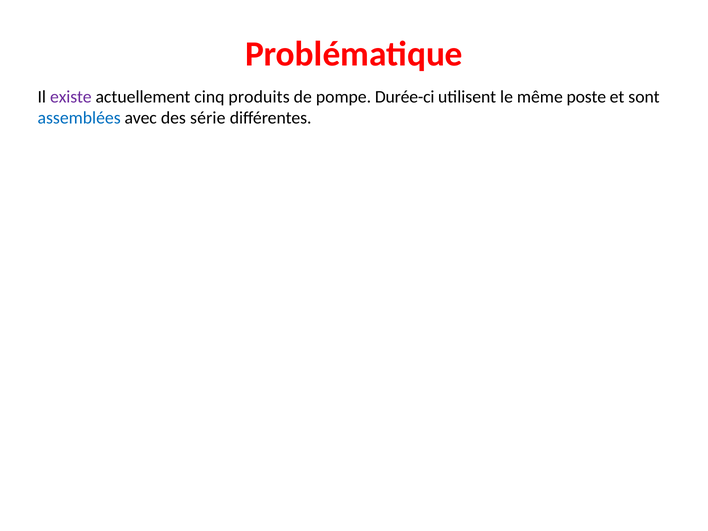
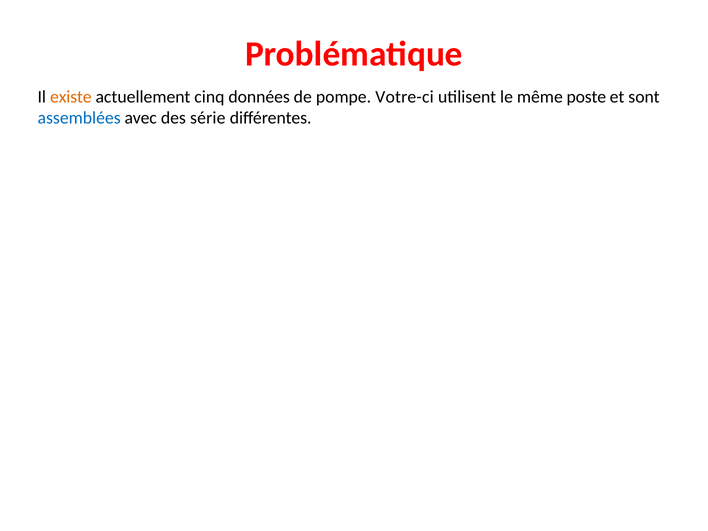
existe colour: purple -> orange (71, 97)
produits: produits -> données (259, 97)
Durée-ci: Durée-ci -> Votre-ci (405, 97)
